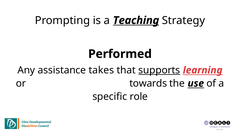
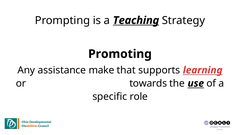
Performed: Performed -> Promoting (120, 54)
takes: takes -> make (101, 70)
supports underline: present -> none (159, 70)
